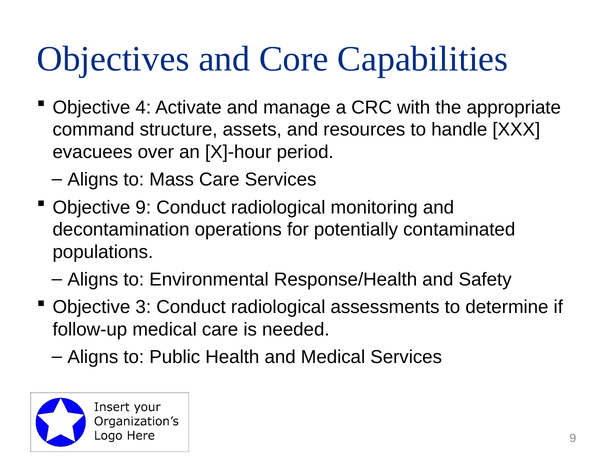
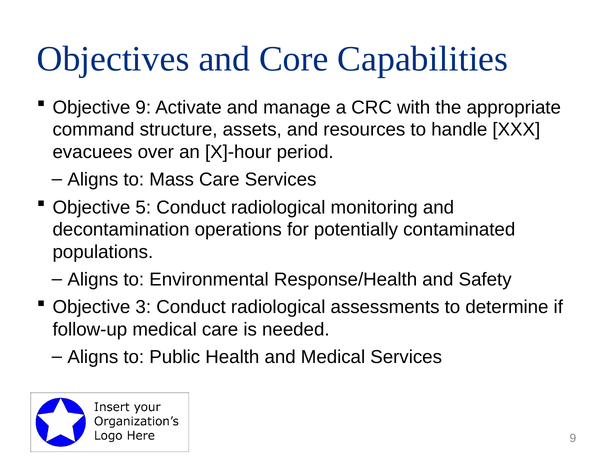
Objective 4: 4 -> 9 (143, 108)
Objective 9: 9 -> 5 (143, 208)
